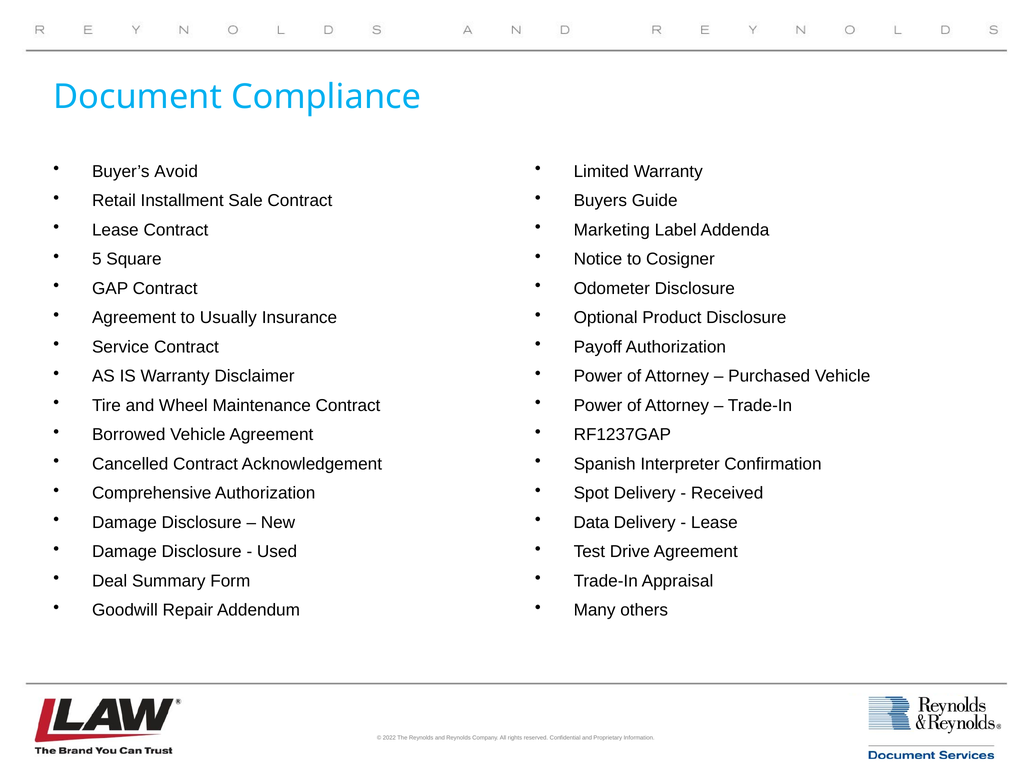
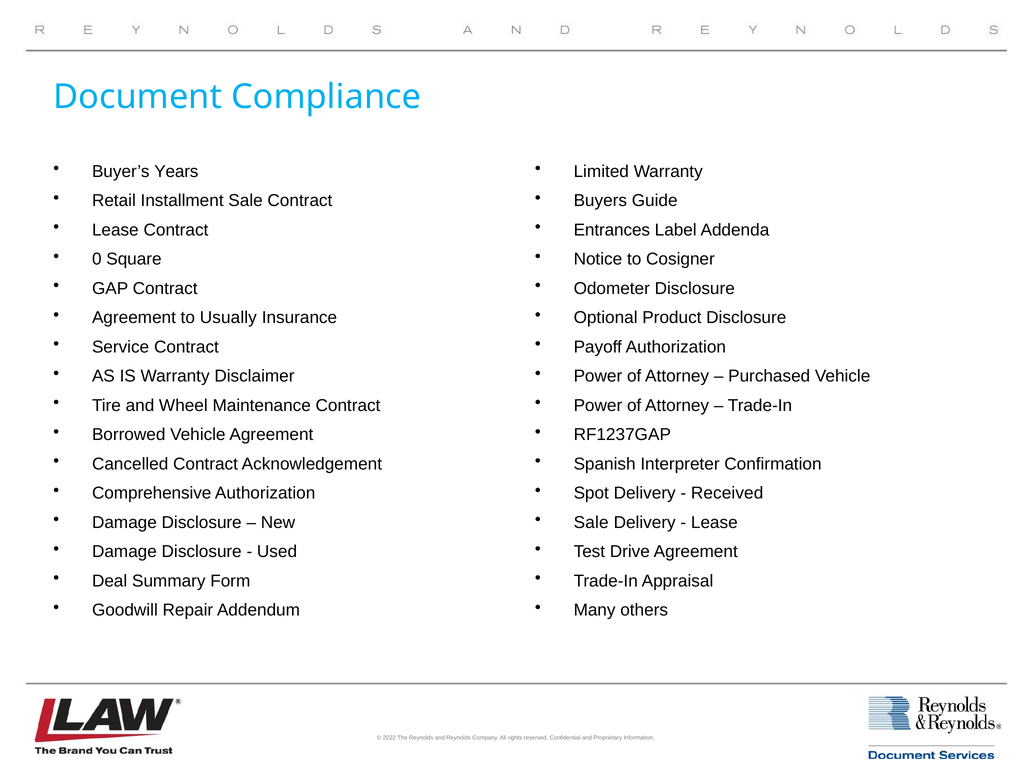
Avoid: Avoid -> Years (176, 171)
Marketing: Marketing -> Entrances (612, 230)
5: 5 -> 0 (97, 259)
Data: Data -> Sale (591, 523)
